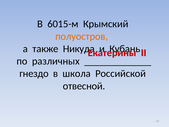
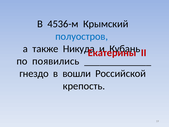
6015-м: 6015-м -> 4536-м (63, 24)
полуостров colour: orange -> blue (82, 36)
различных: различных -> появились (56, 61)
школа: школа -> вошли (77, 73)
отвесной: отвесной -> крепость (84, 86)
